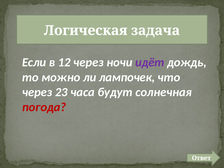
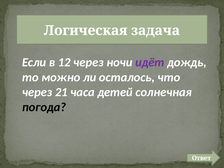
лампочек: лампочек -> осталось (127, 77)
23: 23 -> 21 (61, 92)
будут: будут -> детей (115, 92)
погода colour: red -> black (44, 107)
